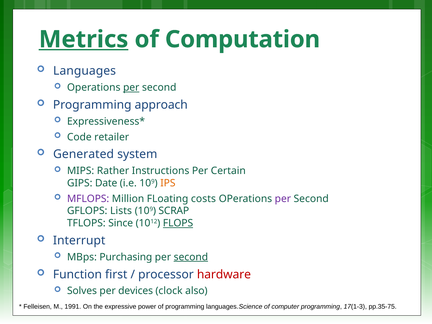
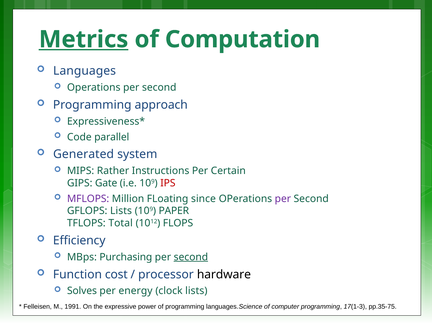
per underline: present -> none (131, 88)
retailer: retailer -> parallel (112, 137)
Date: Date -> Gate (106, 183)
IPS colour: orange -> red (168, 183)
costs: costs -> since (203, 199)
SCRAP: SCRAP -> PAPER (174, 211)
Since: Since -> Total (121, 223)
FLOPS underline: present -> none (178, 223)
Interrupt: Interrupt -> Efficiency (79, 241)
first: first -> cost (116, 274)
hardware colour: red -> black (224, 274)
devices: devices -> energy (136, 291)
clock also: also -> lists (196, 291)
